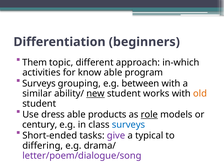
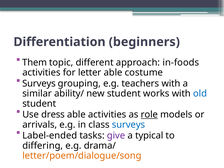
in-which: in-which -> in-foods (181, 62)
know: know -> letter (90, 73)
program: program -> costume (144, 73)
between: between -> teachers (140, 83)
new underline: present -> none (96, 94)
old colour: orange -> blue (200, 94)
able products: products -> activities (107, 115)
century: century -> arrivals (40, 125)
Short-ended: Short-ended -> Label-ended (50, 136)
letter/poem/dialogue/song colour: purple -> orange (82, 156)
